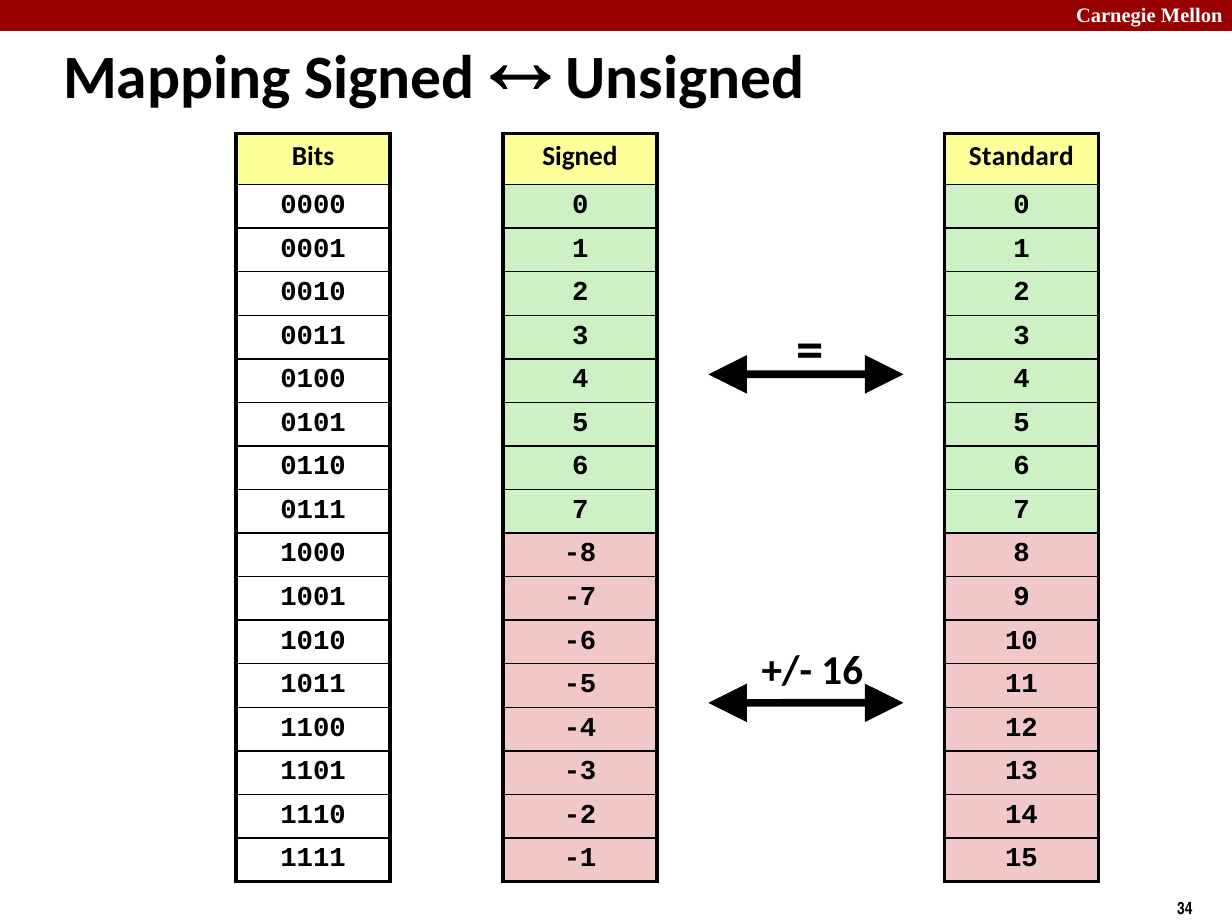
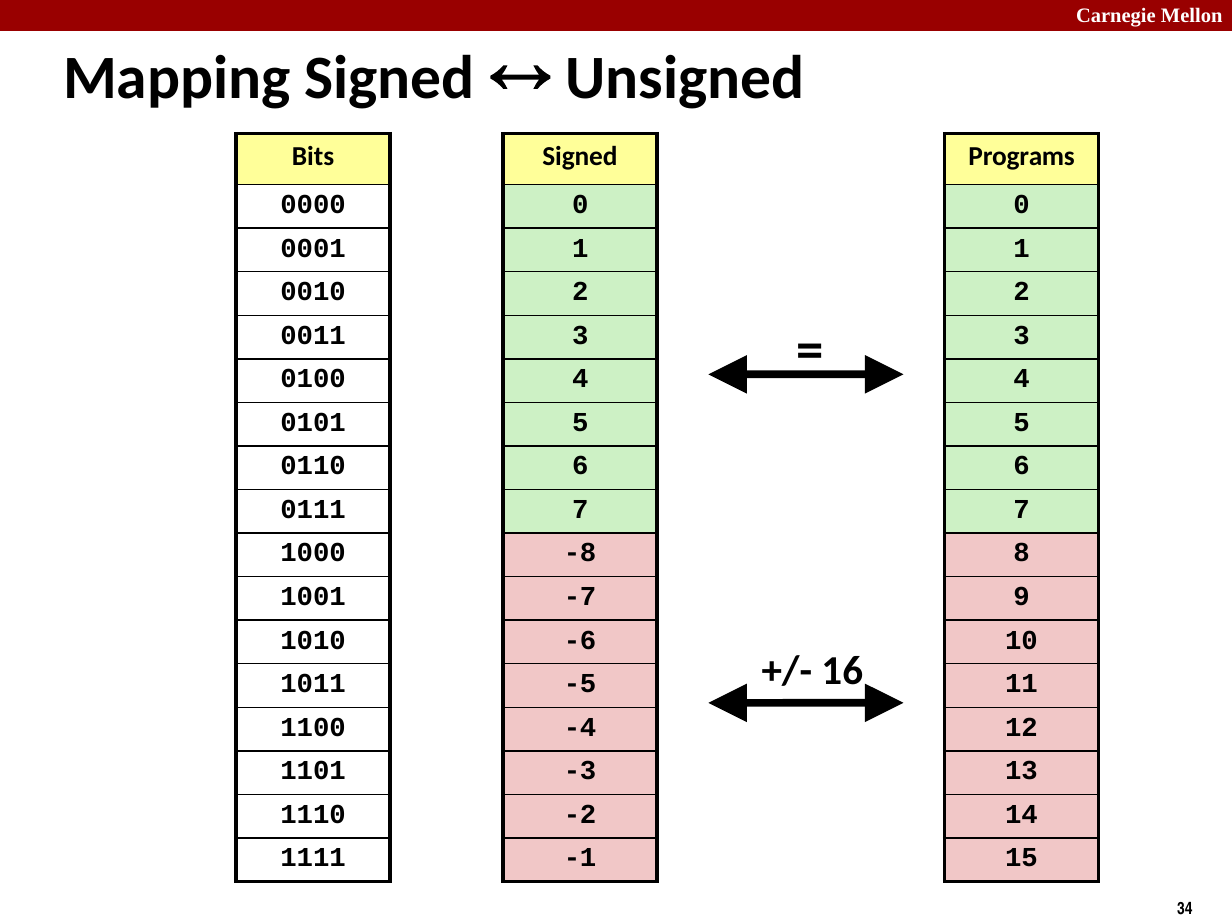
Standard: Standard -> Programs (1022, 156)
